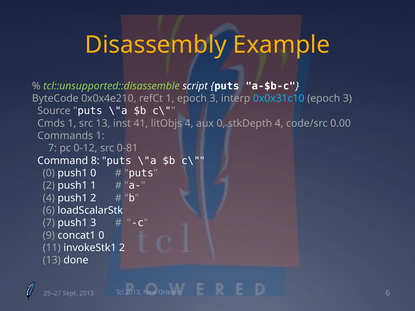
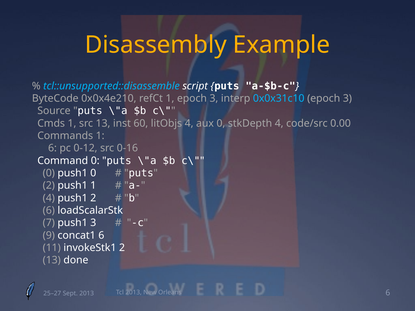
tcl::unsupported::disassemble colour: light green -> light blue (111, 86)
41: 41 -> 60 (141, 123)
7: 7 -> 6 (52, 148)
0-81: 0-81 -> 0-16 (127, 148)
Command 8: 8 -> 0 (95, 161)
concat1 0: 0 -> 6 (101, 235)
